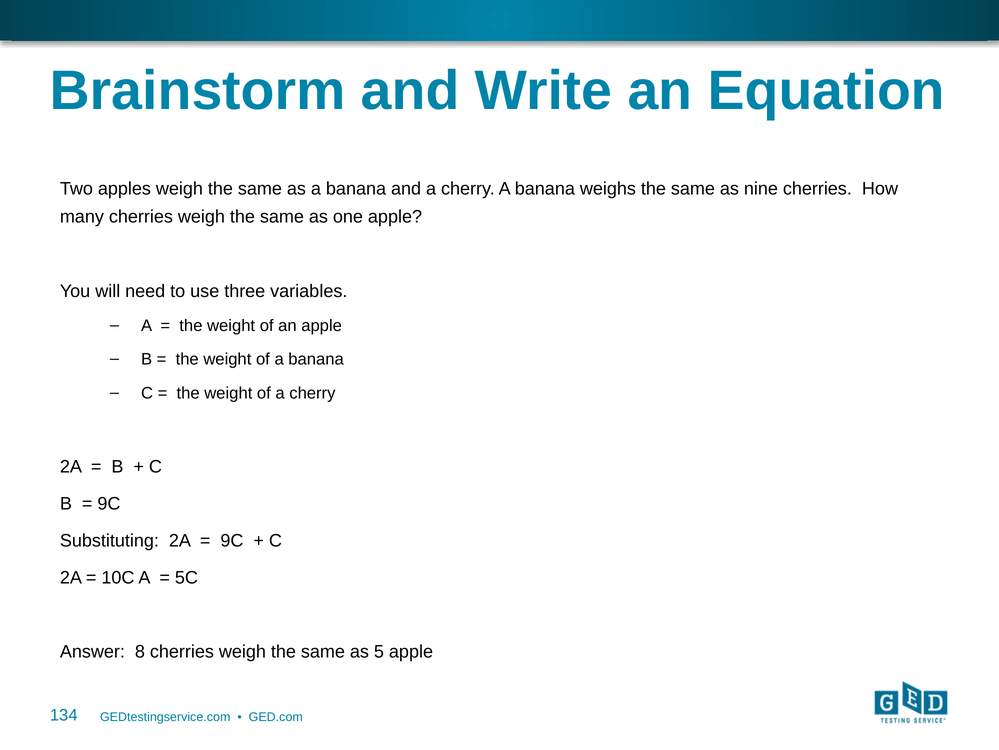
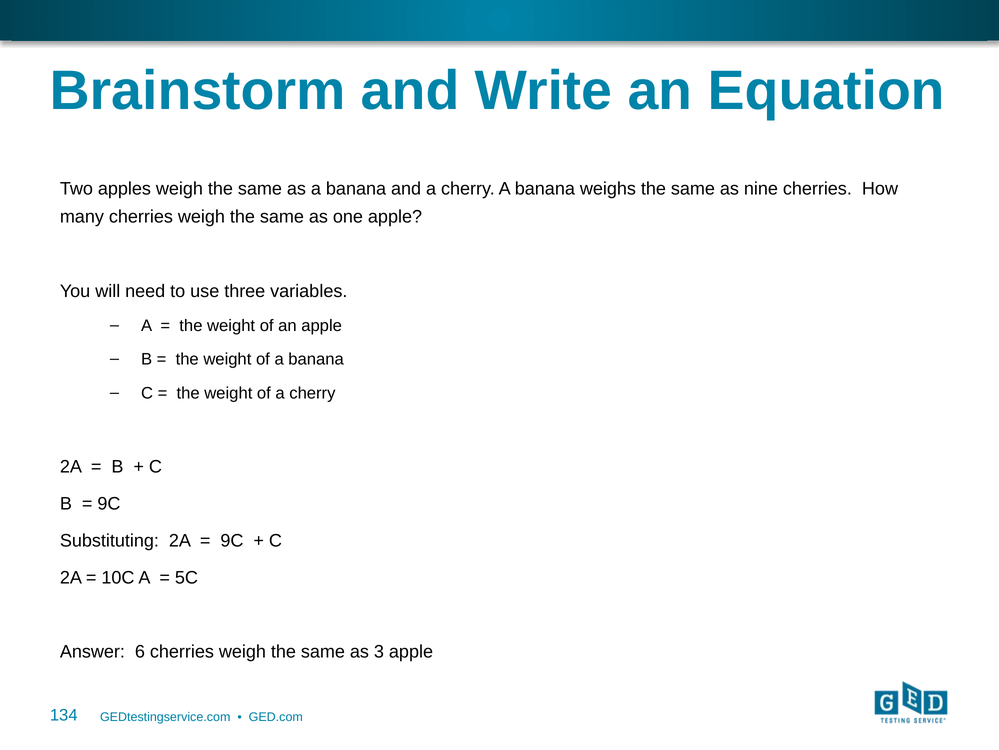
8: 8 -> 6 (140, 651)
5: 5 -> 3 (379, 651)
